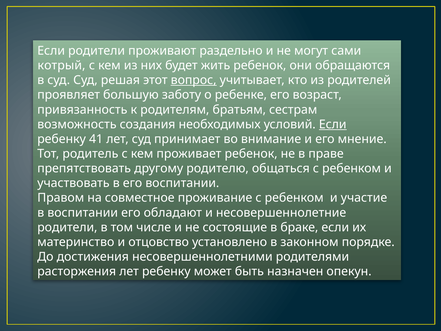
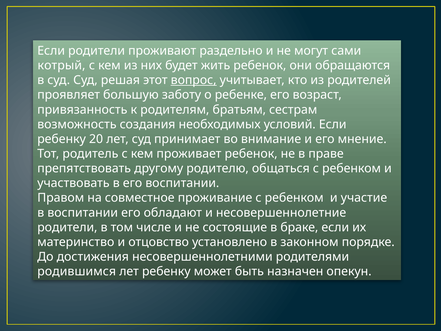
Если underline: present -> none (333, 124)
41: 41 -> 20 (96, 139)
расторжения: расторжения -> родившимся (77, 271)
